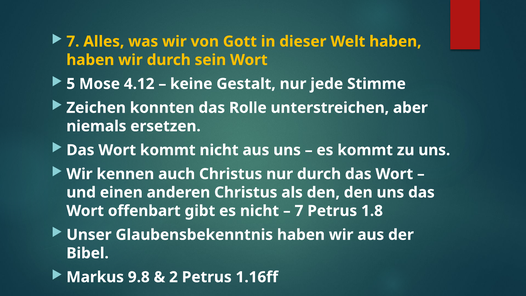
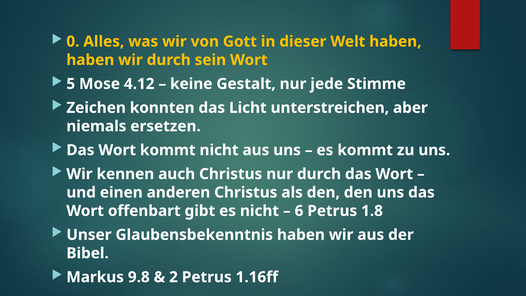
7: 7 -> 0 (73, 41)
Rolle: Rolle -> Licht (248, 108)
7: 7 -> 6 (299, 211)
